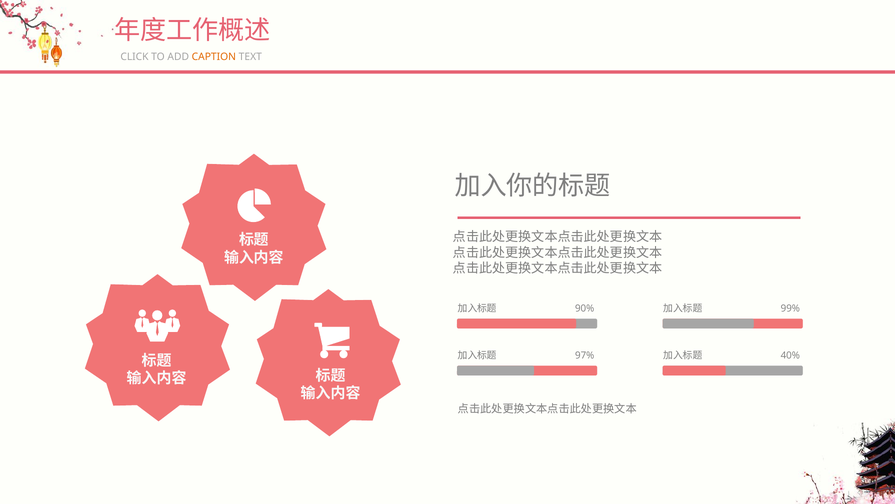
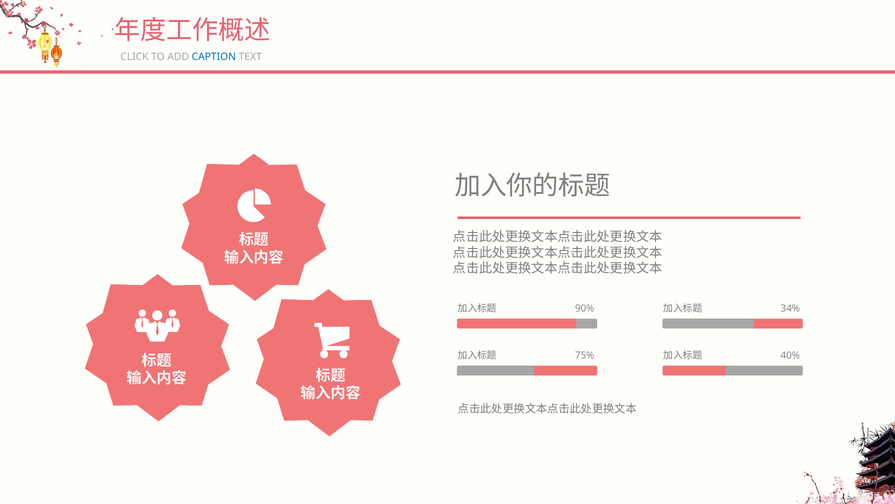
CAPTION colour: orange -> blue (214, 57)
99%: 99% -> 34% (790, 308)
97%: 97% -> 75% (585, 355)
